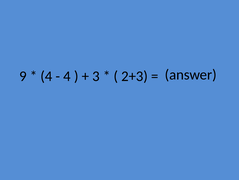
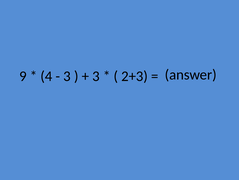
4: 4 -> 3 (67, 76)
